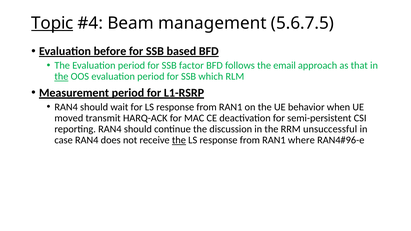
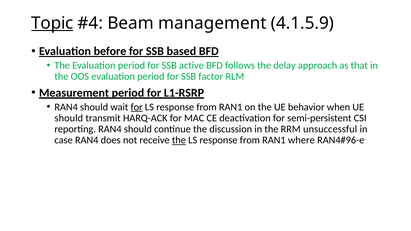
5.6.7.5: 5.6.7.5 -> 4.1.5.9 (303, 23)
factor: factor -> active (191, 66)
email: email -> delay (285, 66)
the underline: present -> none (61, 77)
which: which -> factor (211, 77)
for underline: none -> present (137, 107)
moved: moved -> should (69, 118)
